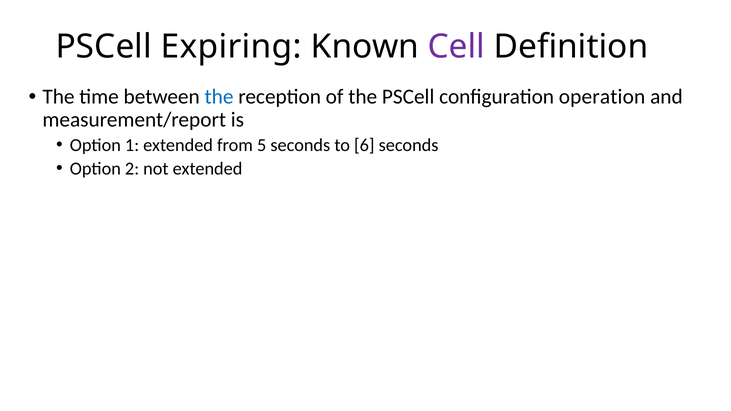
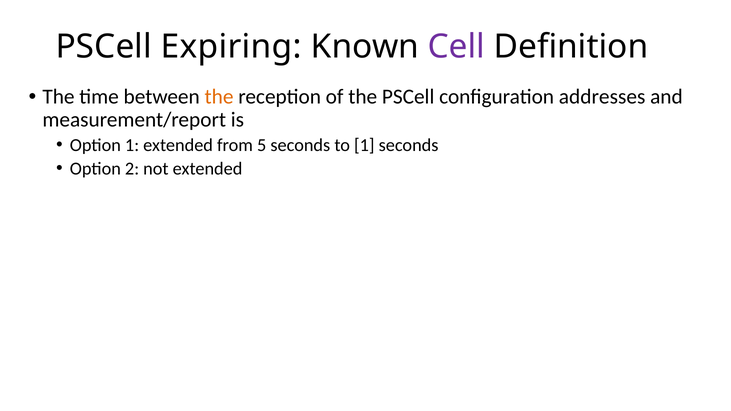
the colour: blue -> orange (219, 97)
operation: operation -> addresses (602, 97)
to 6: 6 -> 1 (364, 145)
